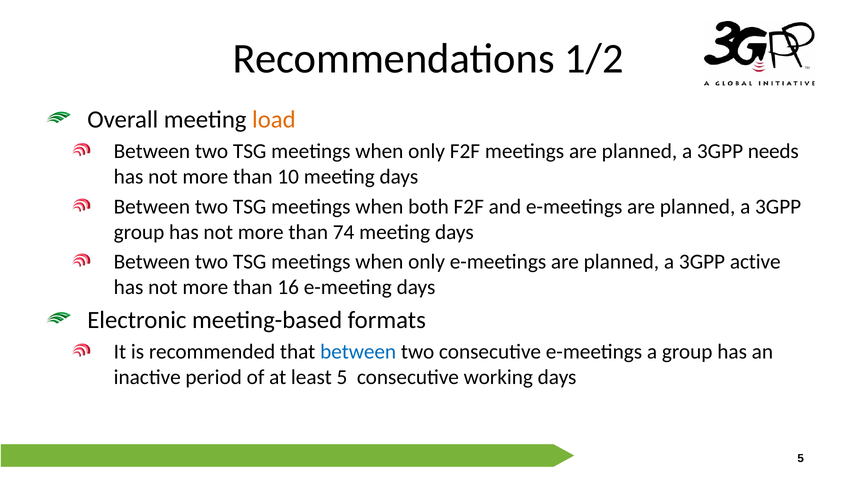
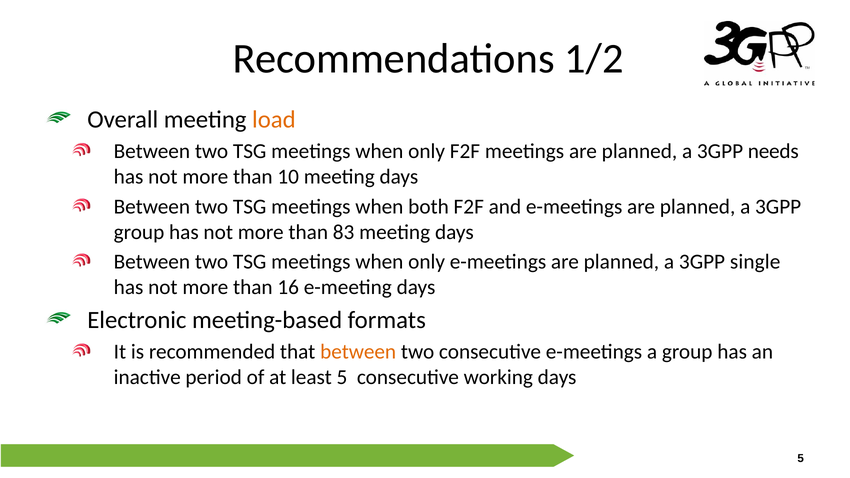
74: 74 -> 83 (344, 232)
active: active -> single (755, 262)
between colour: blue -> orange (358, 352)
